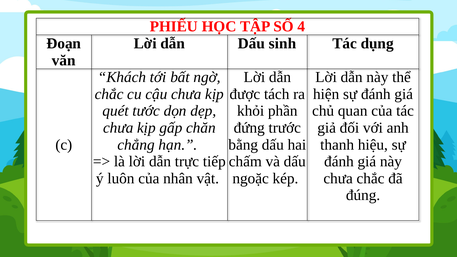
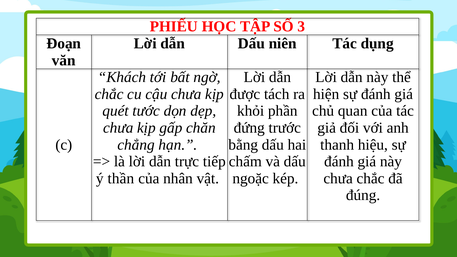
4: 4 -> 3 (301, 27)
sinh: sinh -> niên (283, 43)
luôn: luôn -> thần (121, 178)
